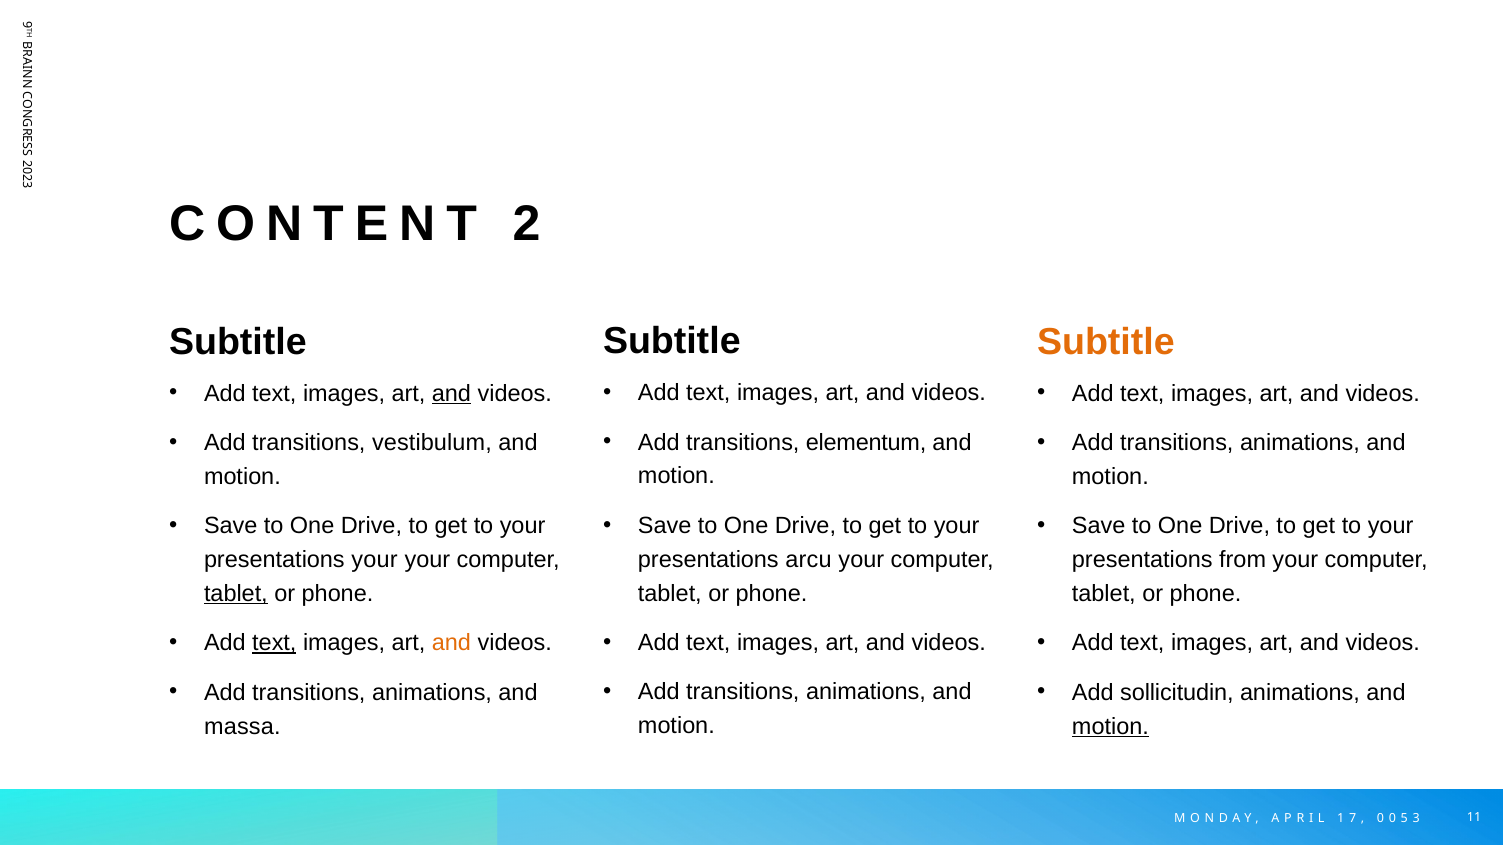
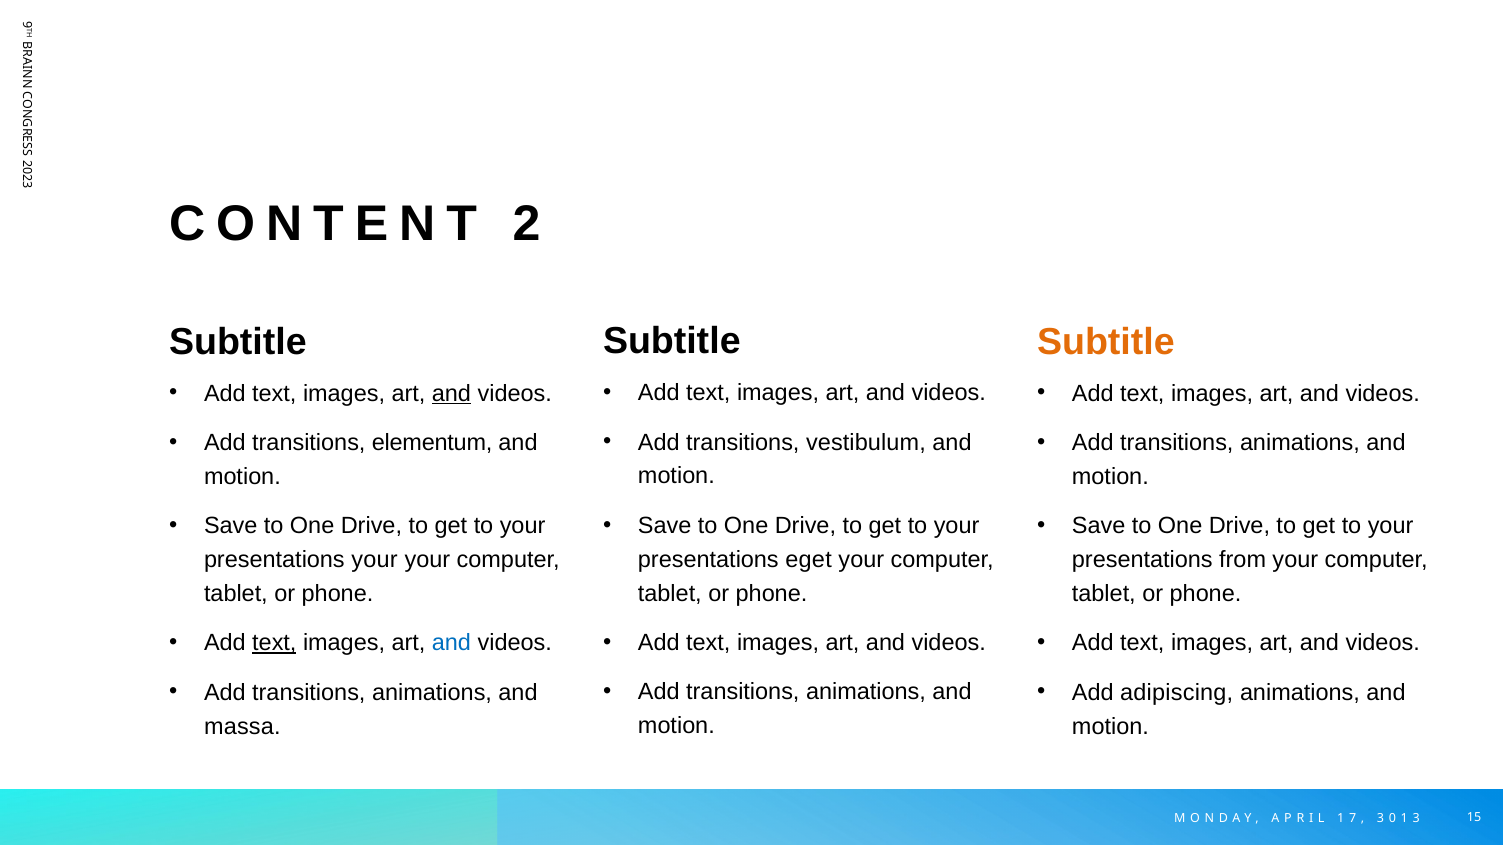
elementum: elementum -> vestibulum (866, 443)
vestibulum: vestibulum -> elementum (432, 443)
arcu: arcu -> eget (809, 560)
tablet underline: present -> none (236, 594)
and colour: orange -> blue (451, 643)
sollicitudin: sollicitudin -> adipiscing (1177, 693)
motion underline: present -> none (1110, 727)
0: 0 -> 3 (1380, 819)
5: 5 -> 1 (1404, 819)
11: 11 -> 15 (1474, 818)
